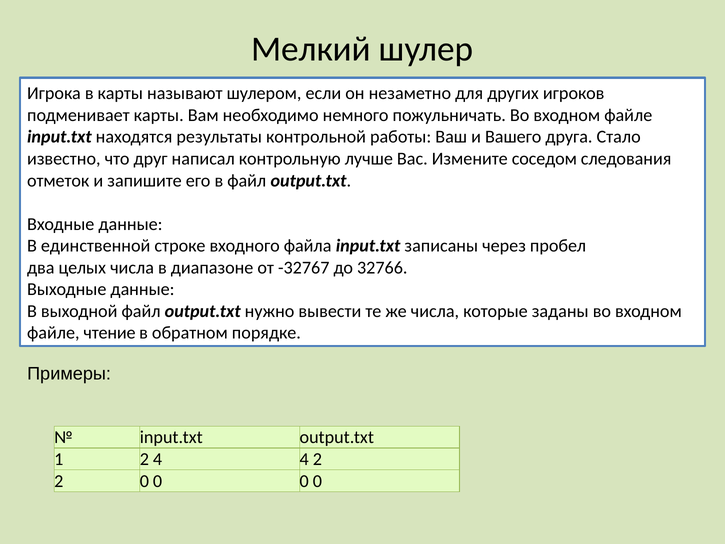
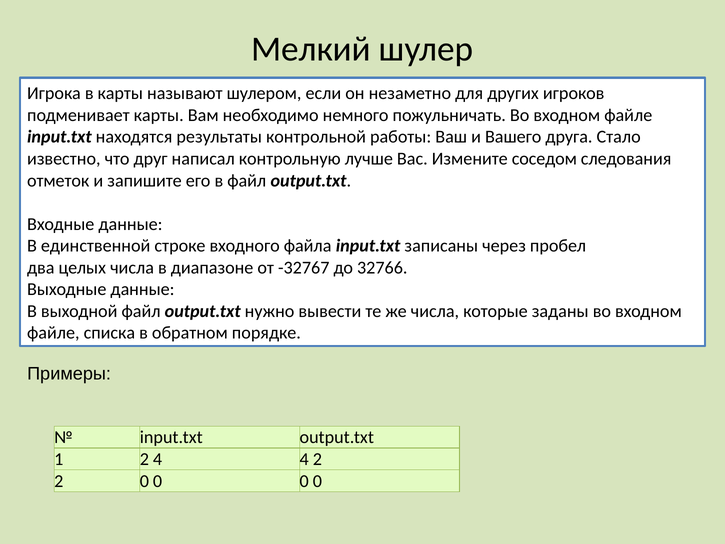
чтение: чтение -> списка (109, 333)
